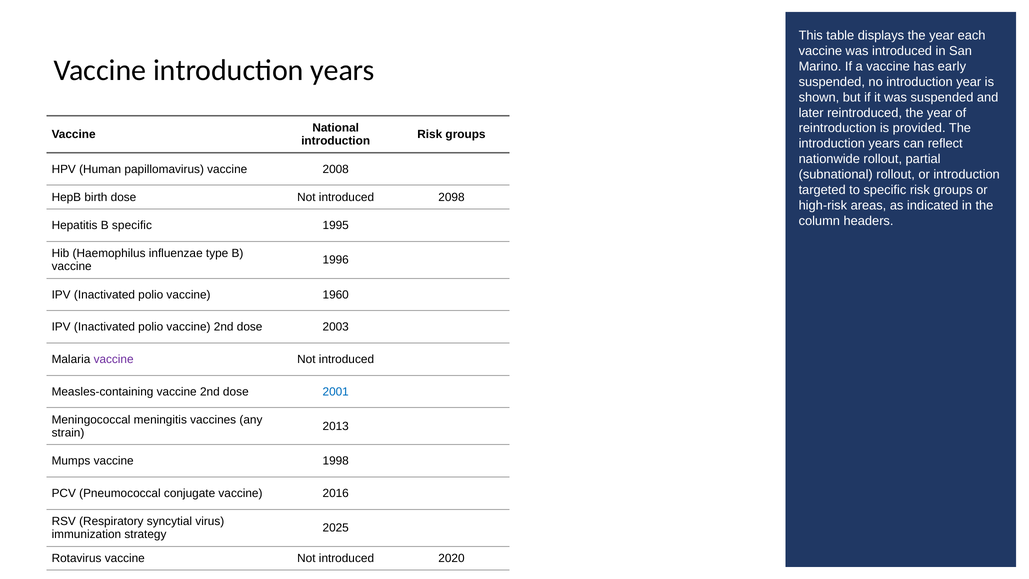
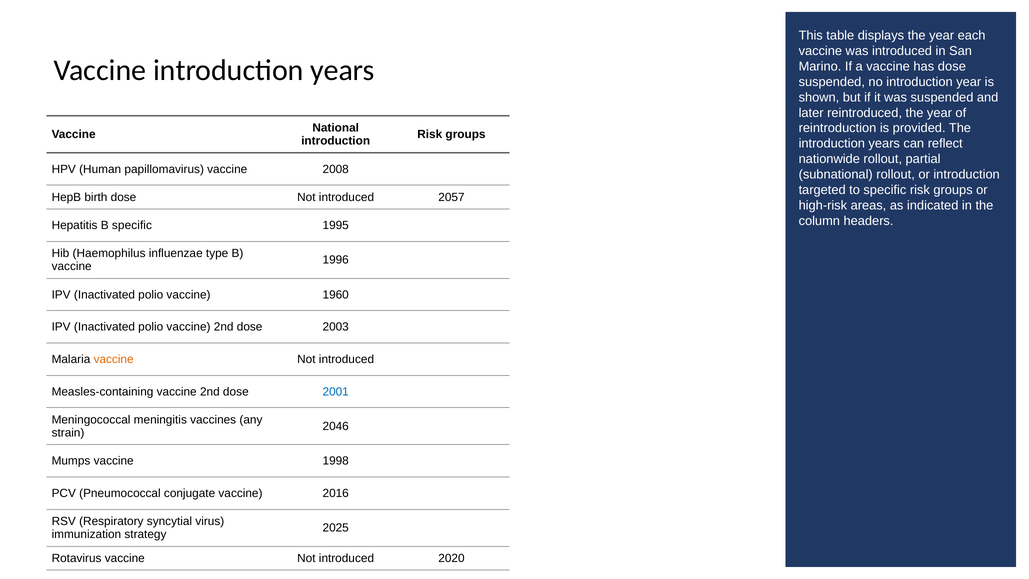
has early: early -> dose (952, 66)
2098: 2098 -> 2057 (451, 197)
vaccine colour: purple -> orange (114, 359)
2013: 2013 -> 2046 (336, 426)
